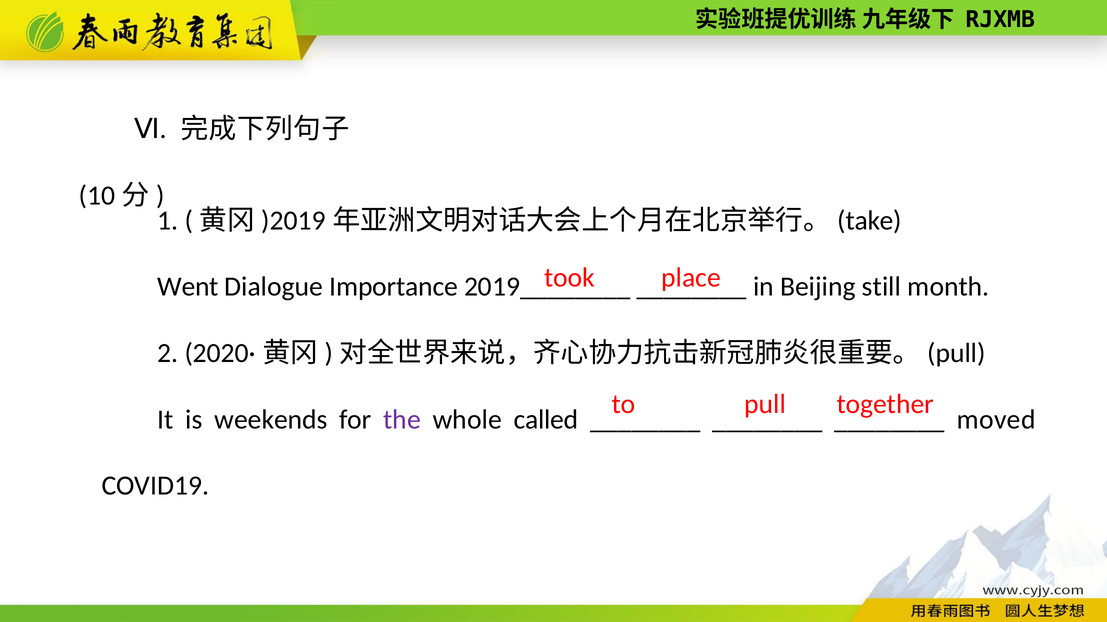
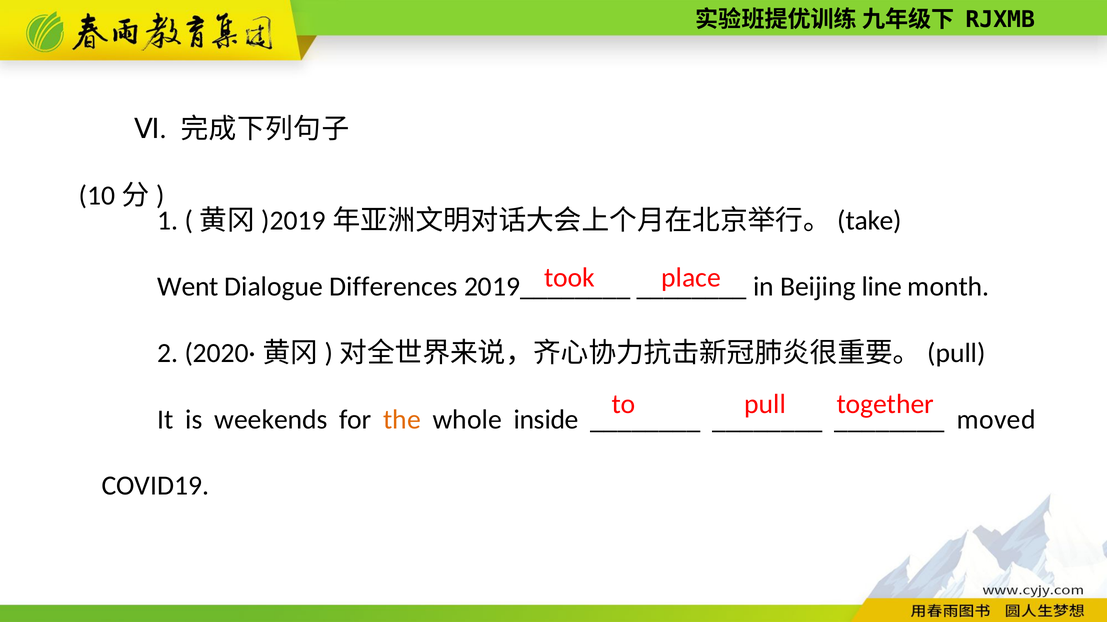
Importance: Importance -> Differences (394, 287)
still: still -> line (882, 287)
the colour: purple -> orange (402, 420)
called: called -> inside (546, 420)
